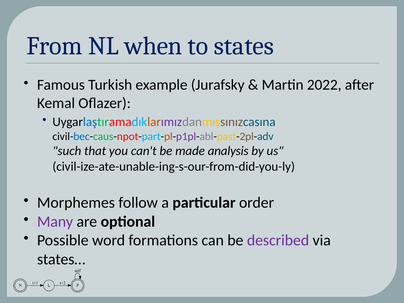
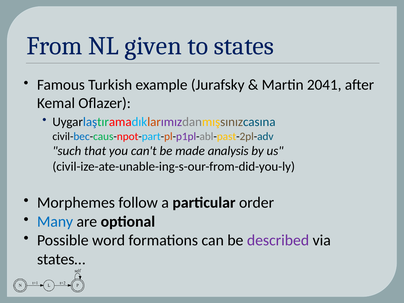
when: when -> given (153, 46)
2022: 2022 -> 2041 (324, 85)
Many colour: purple -> blue (55, 222)
